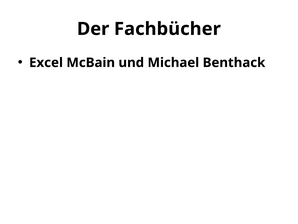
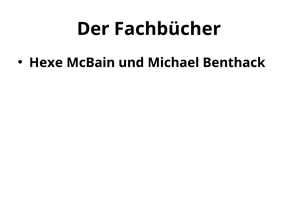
Excel: Excel -> Hexe (46, 63)
